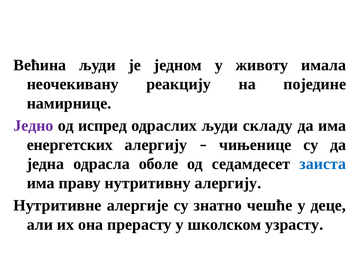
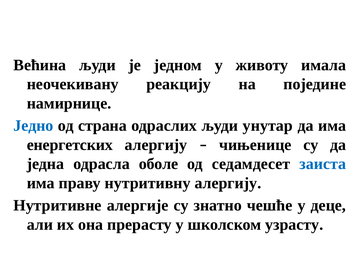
Једно colour: purple -> blue (33, 125)
испред: испред -> страна (103, 125)
складу: складу -> унутар (268, 125)
